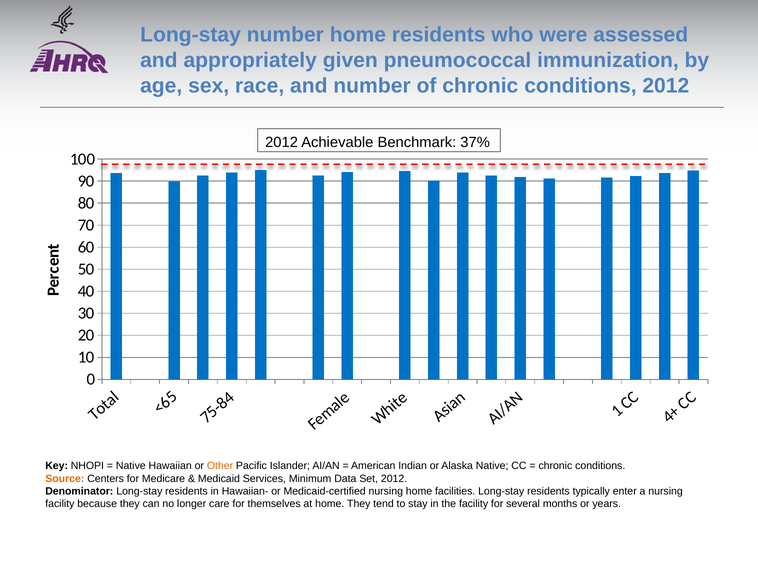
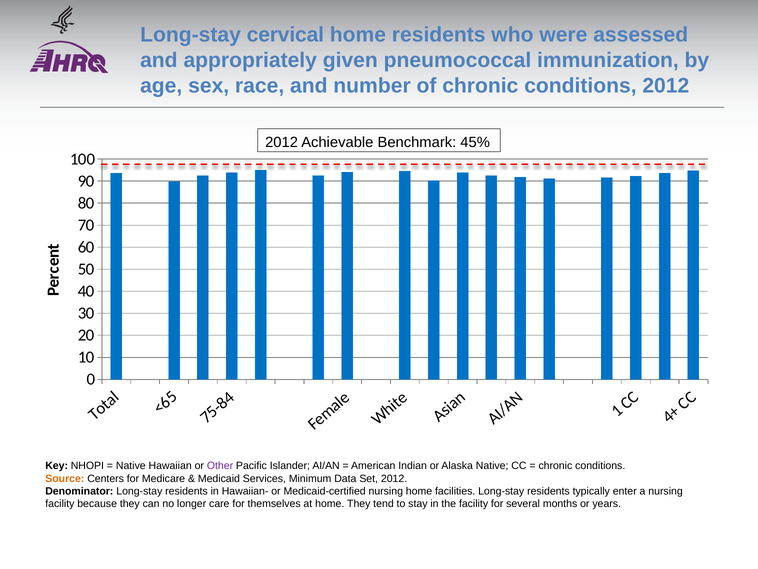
Long-stay number: number -> cervical (285, 35)
37%: 37% -> 45% (475, 142)
Other colour: orange -> purple (220, 466)
